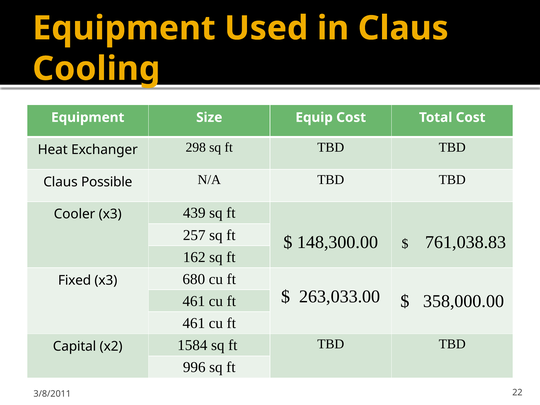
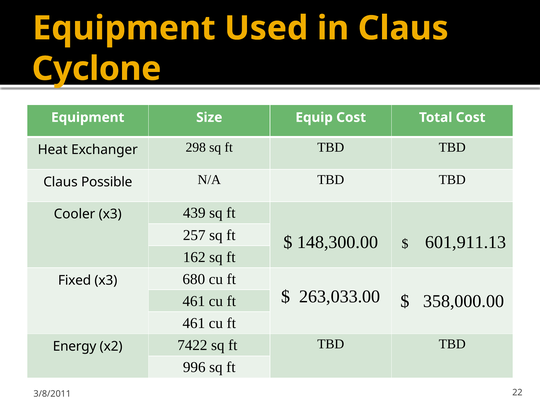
Cooling: Cooling -> Cyclone (97, 69)
761,038.83: 761,038.83 -> 601,911.13 (466, 242)
Capital: Capital -> Energy (75, 346)
1584: 1584 -> 7422 (192, 345)
